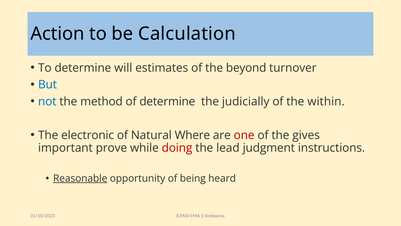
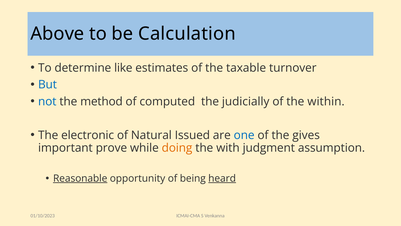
Action: Action -> Above (57, 34)
will: will -> like (123, 68)
beyond: beyond -> taxable (246, 68)
of determine: determine -> computed (167, 101)
Where: Where -> Issued (192, 135)
one colour: red -> blue (244, 135)
doing colour: red -> orange (177, 148)
lead: lead -> with (228, 148)
instructions: instructions -> assumption (332, 148)
heard underline: none -> present (222, 178)
